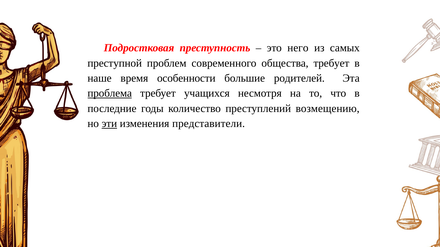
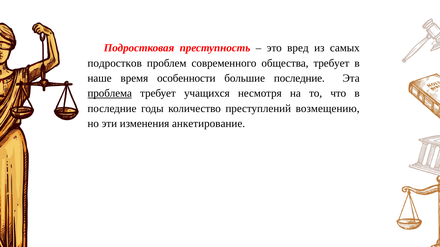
него: него -> вред (298, 48)
преступной: преступной -> подростков (115, 63)
большие родителей: родителей -> последние (299, 78)
эти underline: present -> none (109, 124)
представители: представители -> анкетирование (209, 124)
